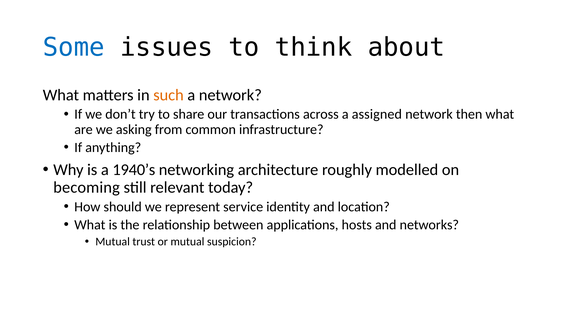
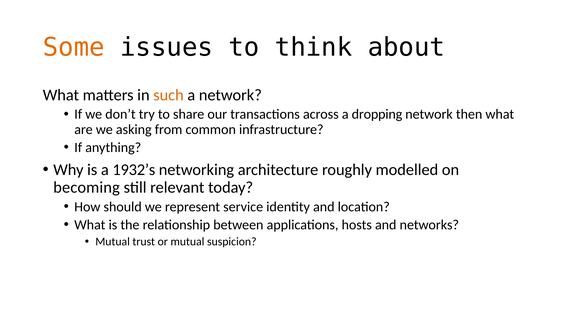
Some colour: blue -> orange (74, 47)
assigned: assigned -> dropping (377, 114)
1940’s: 1940’s -> 1932’s (134, 170)
